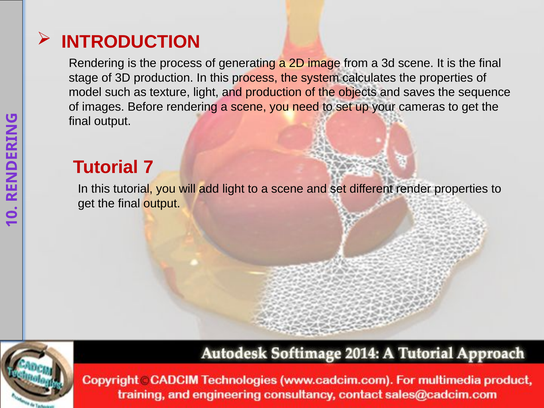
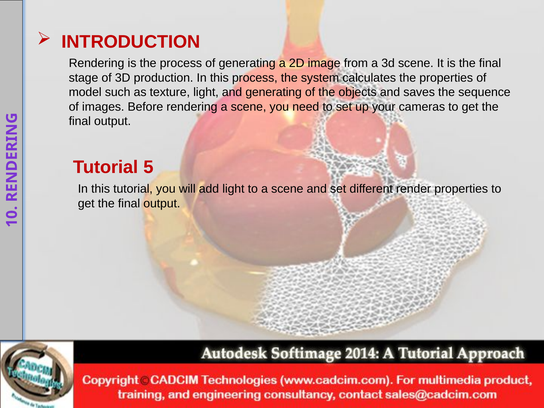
and production: production -> generating (274, 92)
7: 7 -> 5 (148, 167)
